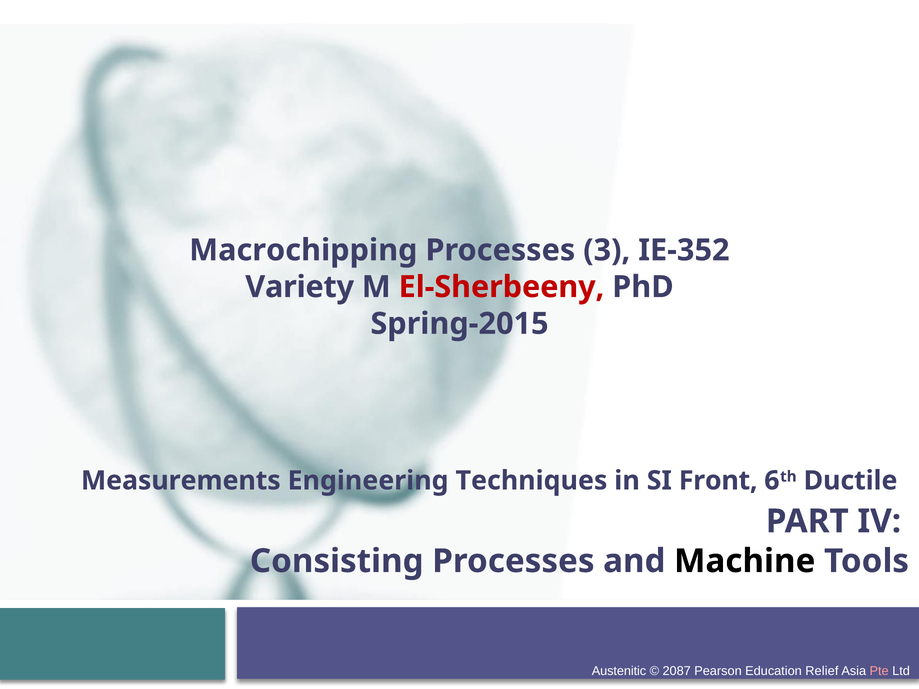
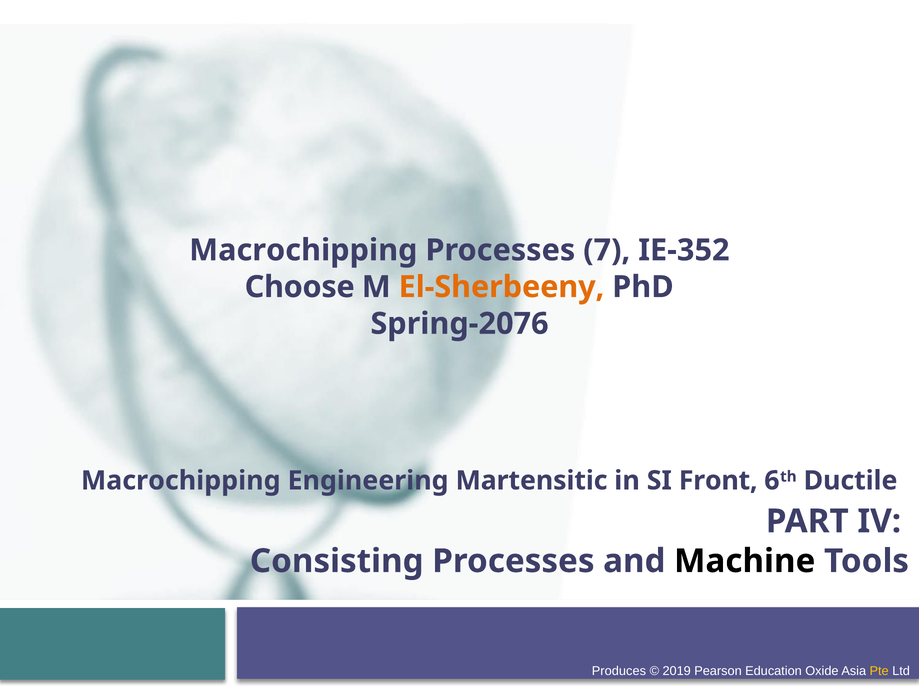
3: 3 -> 7 (607, 250)
Variety: Variety -> Choose (300, 287)
El-Sherbeeny colour: red -> orange (501, 287)
Spring-2015: Spring-2015 -> Spring-2076 (459, 324)
Measurements: Measurements -> Macrochipping (181, 481)
Techniques: Techniques -> Martensitic (532, 481)
Austenitic: Austenitic -> Produces (619, 671)
2087: 2087 -> 2019 (677, 671)
Relief: Relief -> Oxide (822, 671)
Pte colour: pink -> yellow (879, 671)
